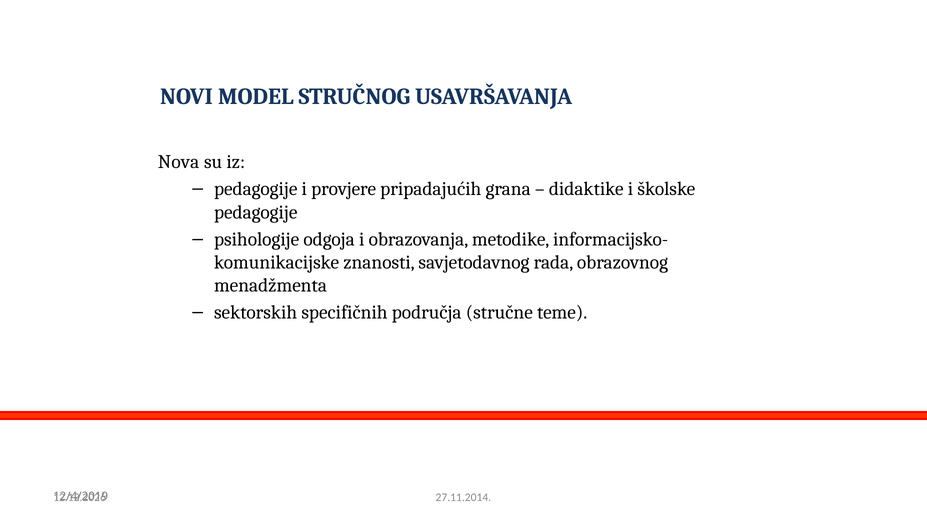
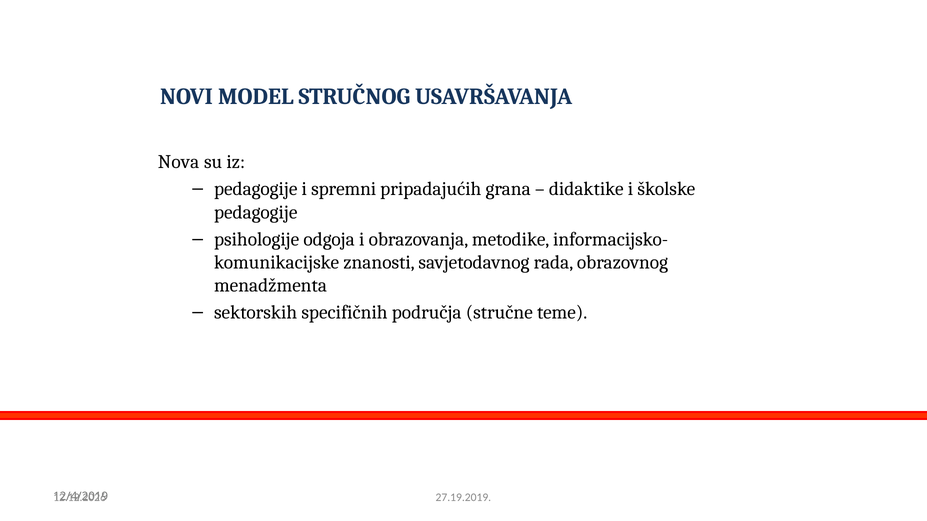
provjere: provjere -> spremni (344, 189)
27.11.2014: 27.11.2014 -> 27.19.2019 (463, 498)
